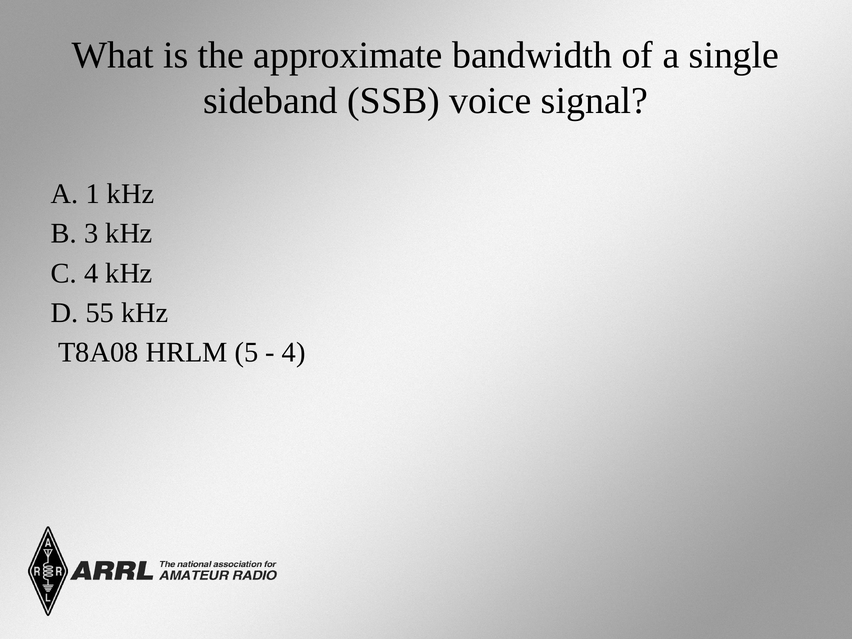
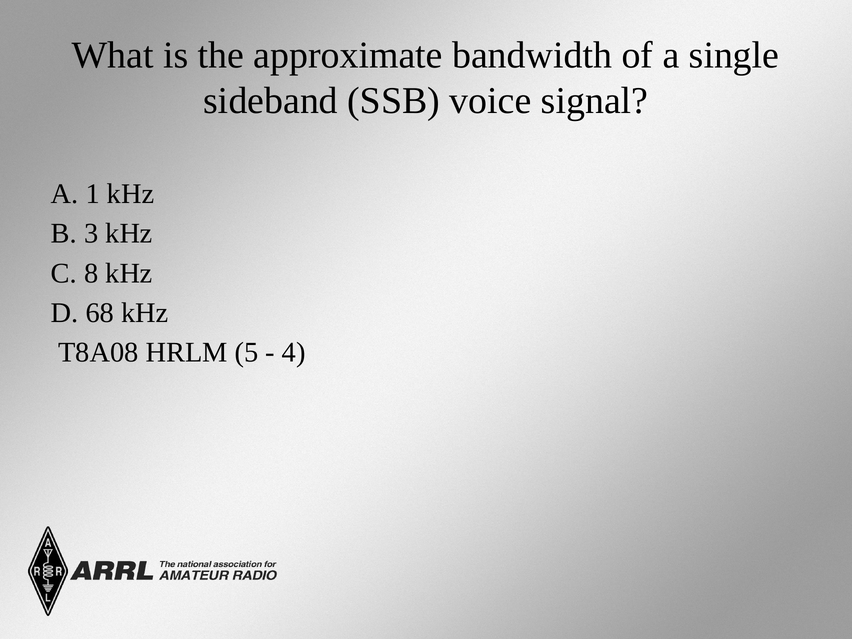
C 4: 4 -> 8 (91, 273)
55: 55 -> 68 (100, 313)
